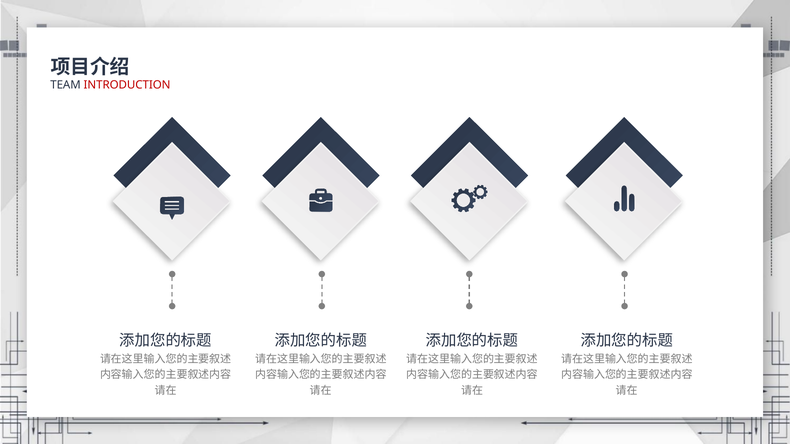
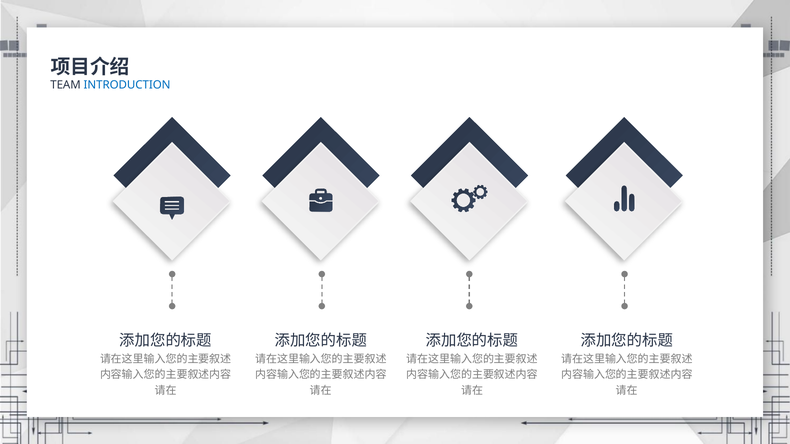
INTRODUCTION colour: red -> blue (127, 85)
